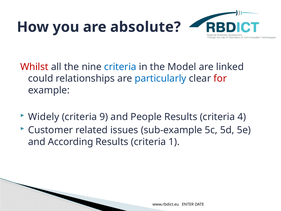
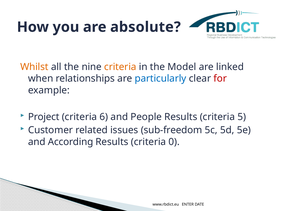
Whilst colour: red -> orange (34, 67)
criteria colour: blue -> orange (120, 67)
could: could -> when (41, 78)
Widely: Widely -> Project (44, 117)
9: 9 -> 6 (104, 117)
4: 4 -> 5 (242, 117)
sub-example: sub-example -> sub-freedom (172, 130)
1: 1 -> 0 (174, 142)
